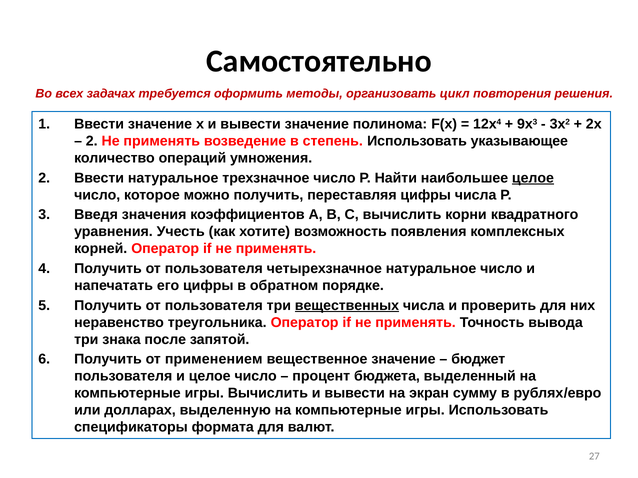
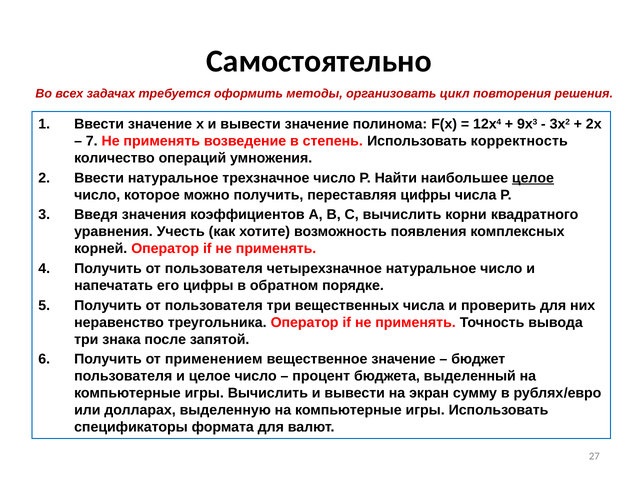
2: 2 -> 7 (92, 141)
указывающее: указывающее -> корректность (519, 141)
вещественных underline: present -> none (347, 306)
